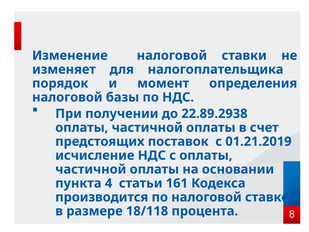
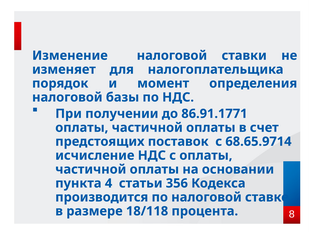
22.89.2938: 22.89.2938 -> 86.91.1771 (214, 114)
01.21.2019: 01.21.2019 -> 68.65.9714 (258, 141)
161: 161 -> 356 (177, 183)
